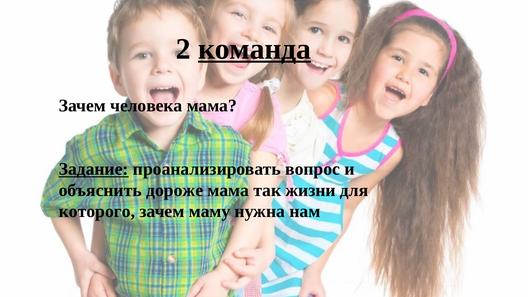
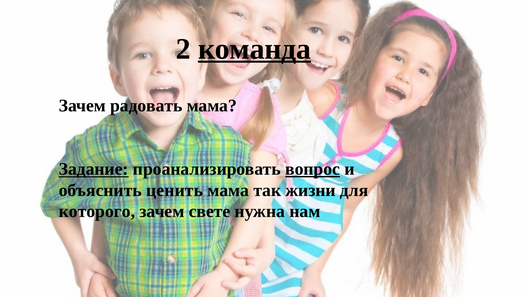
человека: человека -> радовать (146, 106)
вопрос underline: none -> present (313, 169)
дороже: дороже -> ценить (175, 190)
маму: маму -> свете (210, 211)
